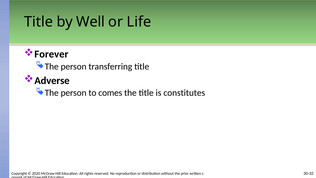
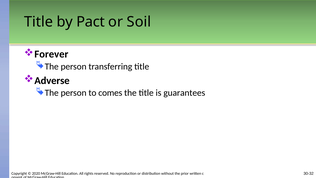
Well: Well -> Pact (91, 22)
Life: Life -> Soil (139, 22)
constitutes: constitutes -> guarantees (184, 93)
